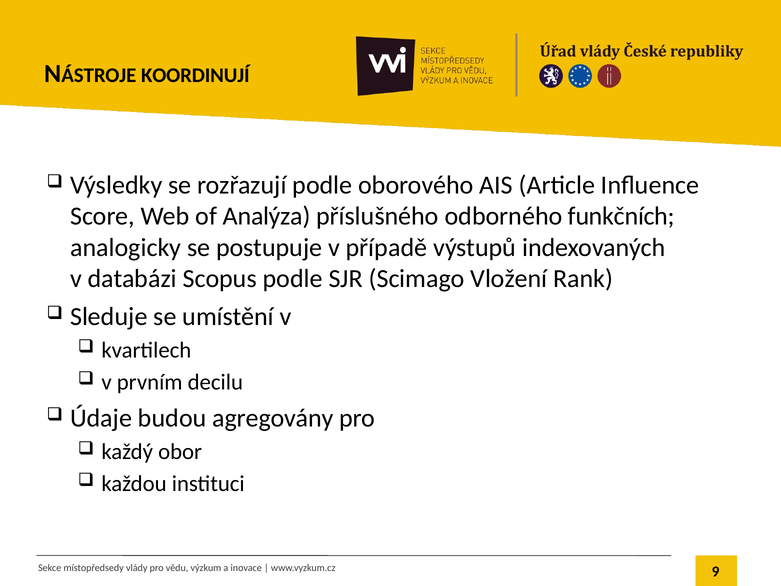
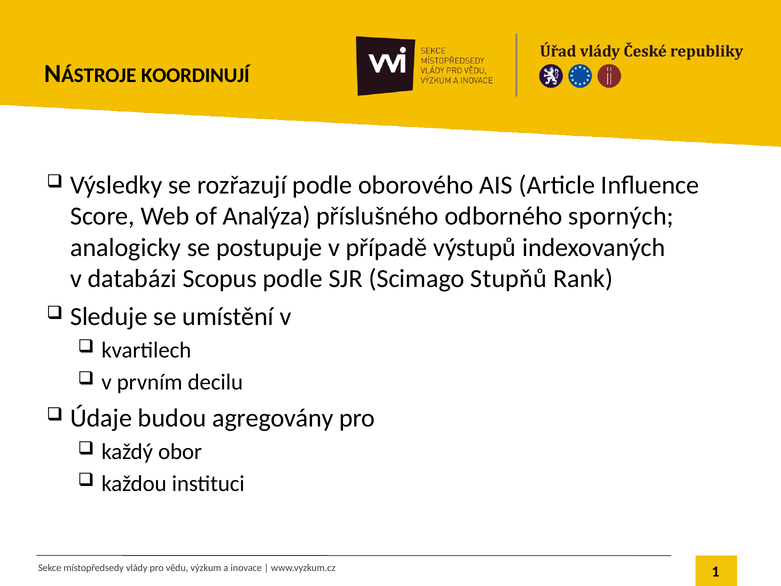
funkčních: funkčních -> sporných (621, 216)
Vložení: Vložení -> Stupňů (509, 279)
9: 9 -> 1 (716, 571)
